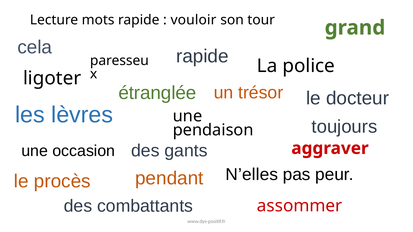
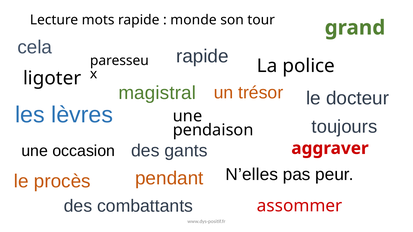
vouloir: vouloir -> monde (193, 20)
étranglée: étranglée -> magistral (157, 93)
